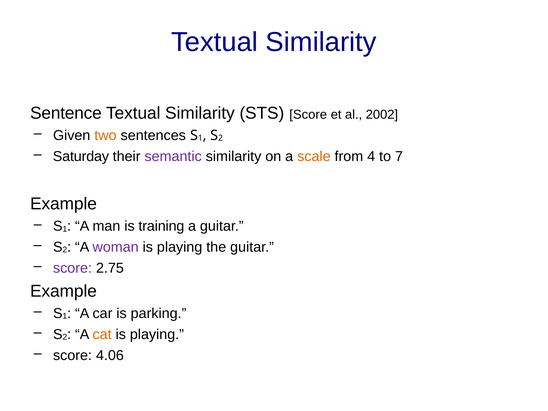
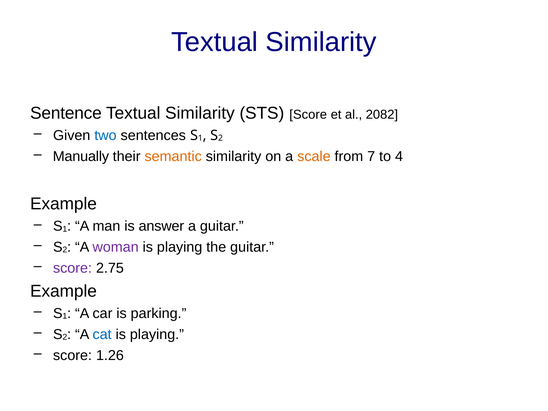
2002: 2002 -> 2082 (382, 114)
two colour: orange -> blue (105, 135)
Saturday: Saturday -> Manually (81, 156)
semantic colour: purple -> orange (173, 156)
4: 4 -> 7 (371, 156)
7: 7 -> 4 (399, 156)
training: training -> answer (161, 226)
cat colour: orange -> blue (102, 335)
4.06: 4.06 -> 1.26 (110, 355)
